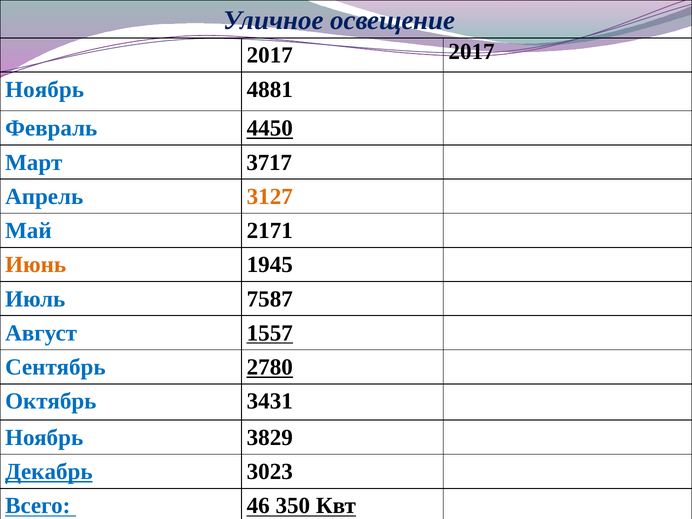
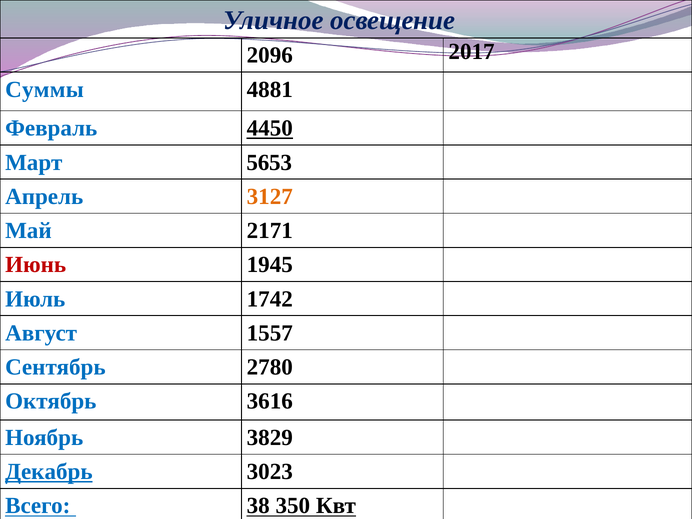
2017: 2017 -> 2096 (270, 55)
Ноябрь: Ноябрь -> Суммы (44, 89)
3717: 3717 -> 5653 (269, 162)
Июнь colour: orange -> red (36, 265)
7587: 7587 -> 1742 (270, 299)
1557 underline: present -> none (270, 333)
2780 underline: present -> none (270, 367)
3431: 3431 -> 3616 (270, 401)
46: 46 -> 38 (258, 506)
